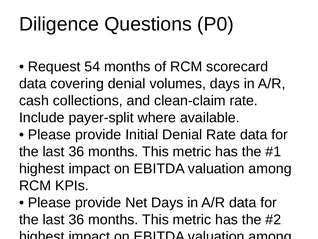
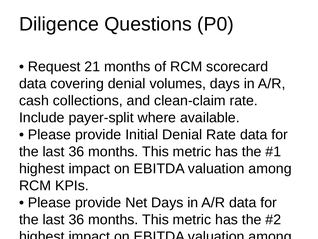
54: 54 -> 21 (92, 67)
